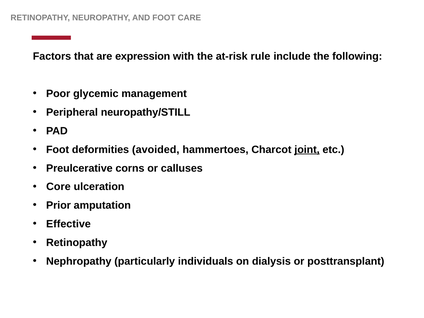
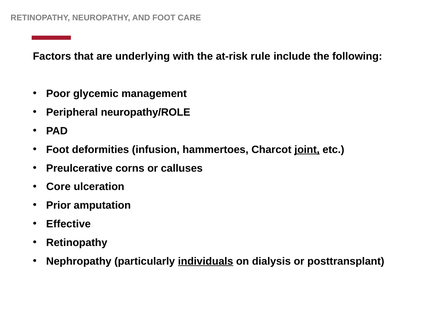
expression: expression -> underlying (143, 56)
neuropathy/STILL: neuropathy/STILL -> neuropathy/ROLE (146, 112)
avoided: avoided -> infusion (156, 150)
individuals underline: none -> present (206, 261)
